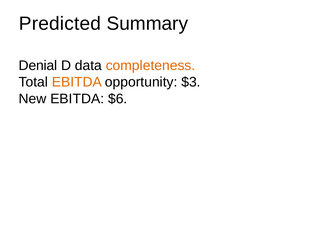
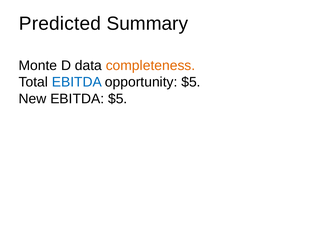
Denial: Denial -> Monte (38, 65)
EBITDA colour: orange -> blue (77, 82)
opportunity $3: $3 -> $5 (191, 82)
EBITDA $6: $6 -> $5 (118, 99)
